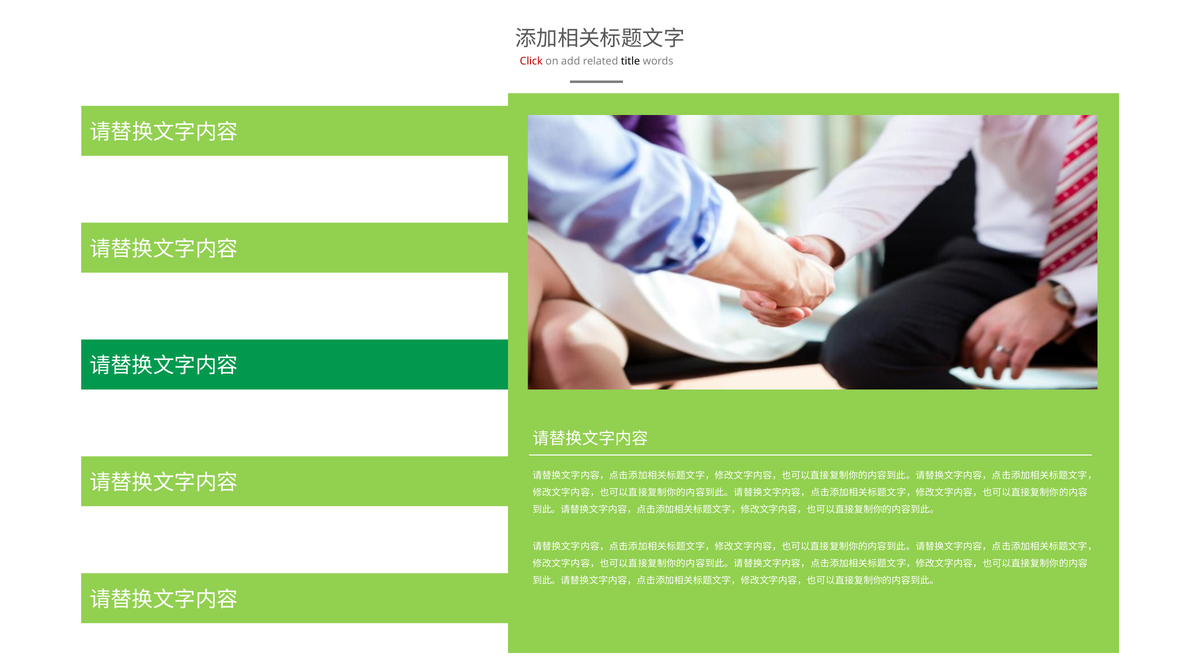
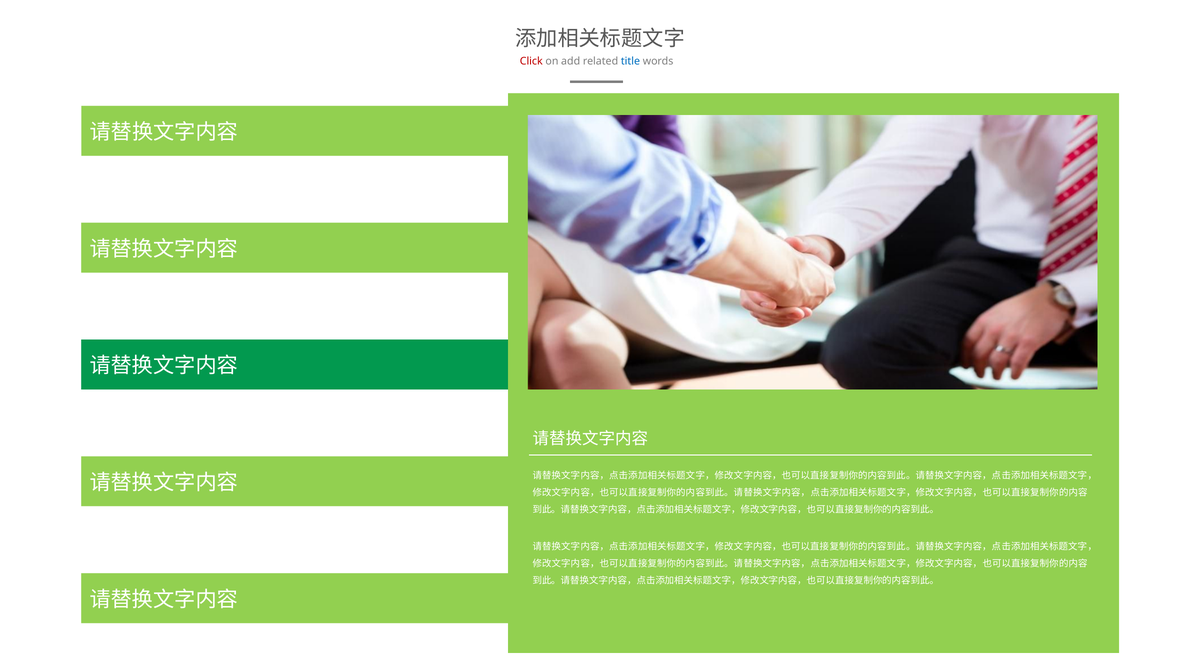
title colour: black -> blue (630, 61)
